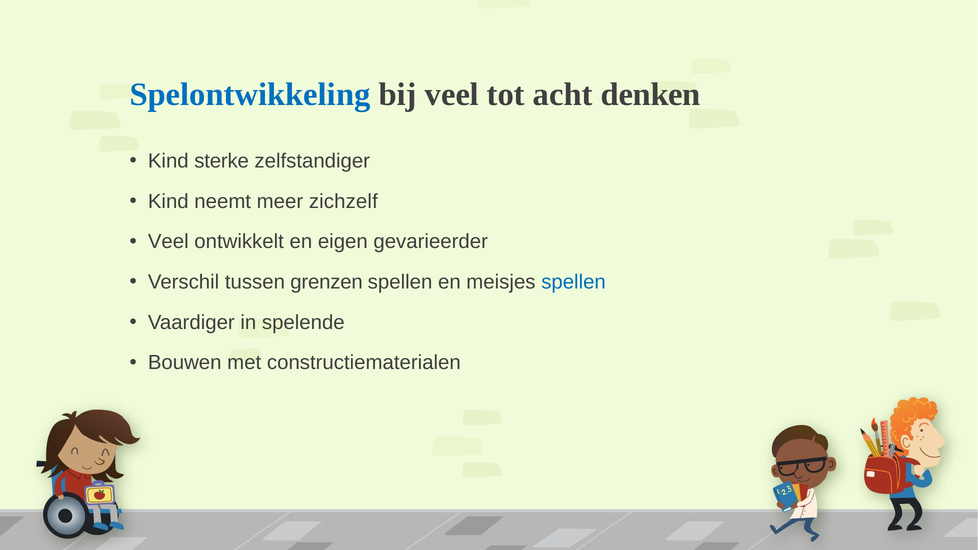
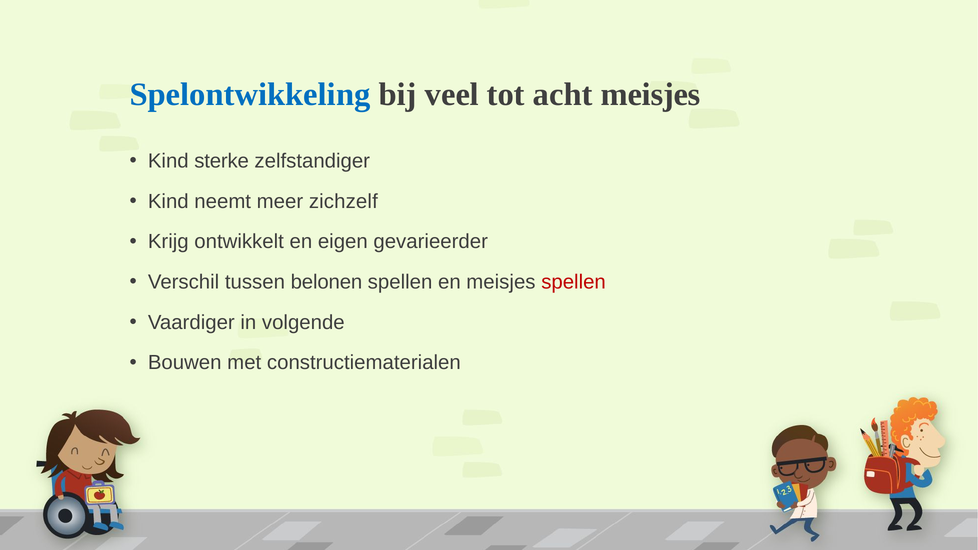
acht denken: denken -> meisjes (651, 95)
Veel: Veel -> Krijg (168, 242)
grenzen: grenzen -> belonen (326, 282)
spellen colour: blue -> red (574, 282)
spelende: spelende -> volgende (303, 322)
